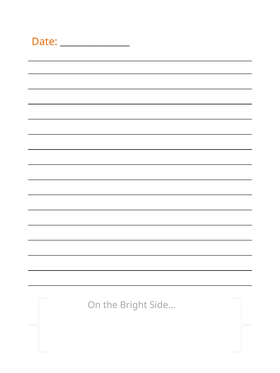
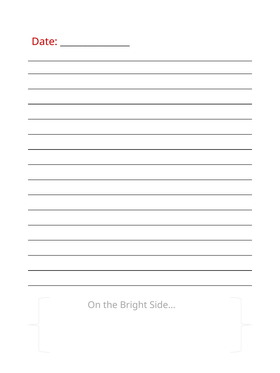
Date colour: orange -> red (45, 42)
